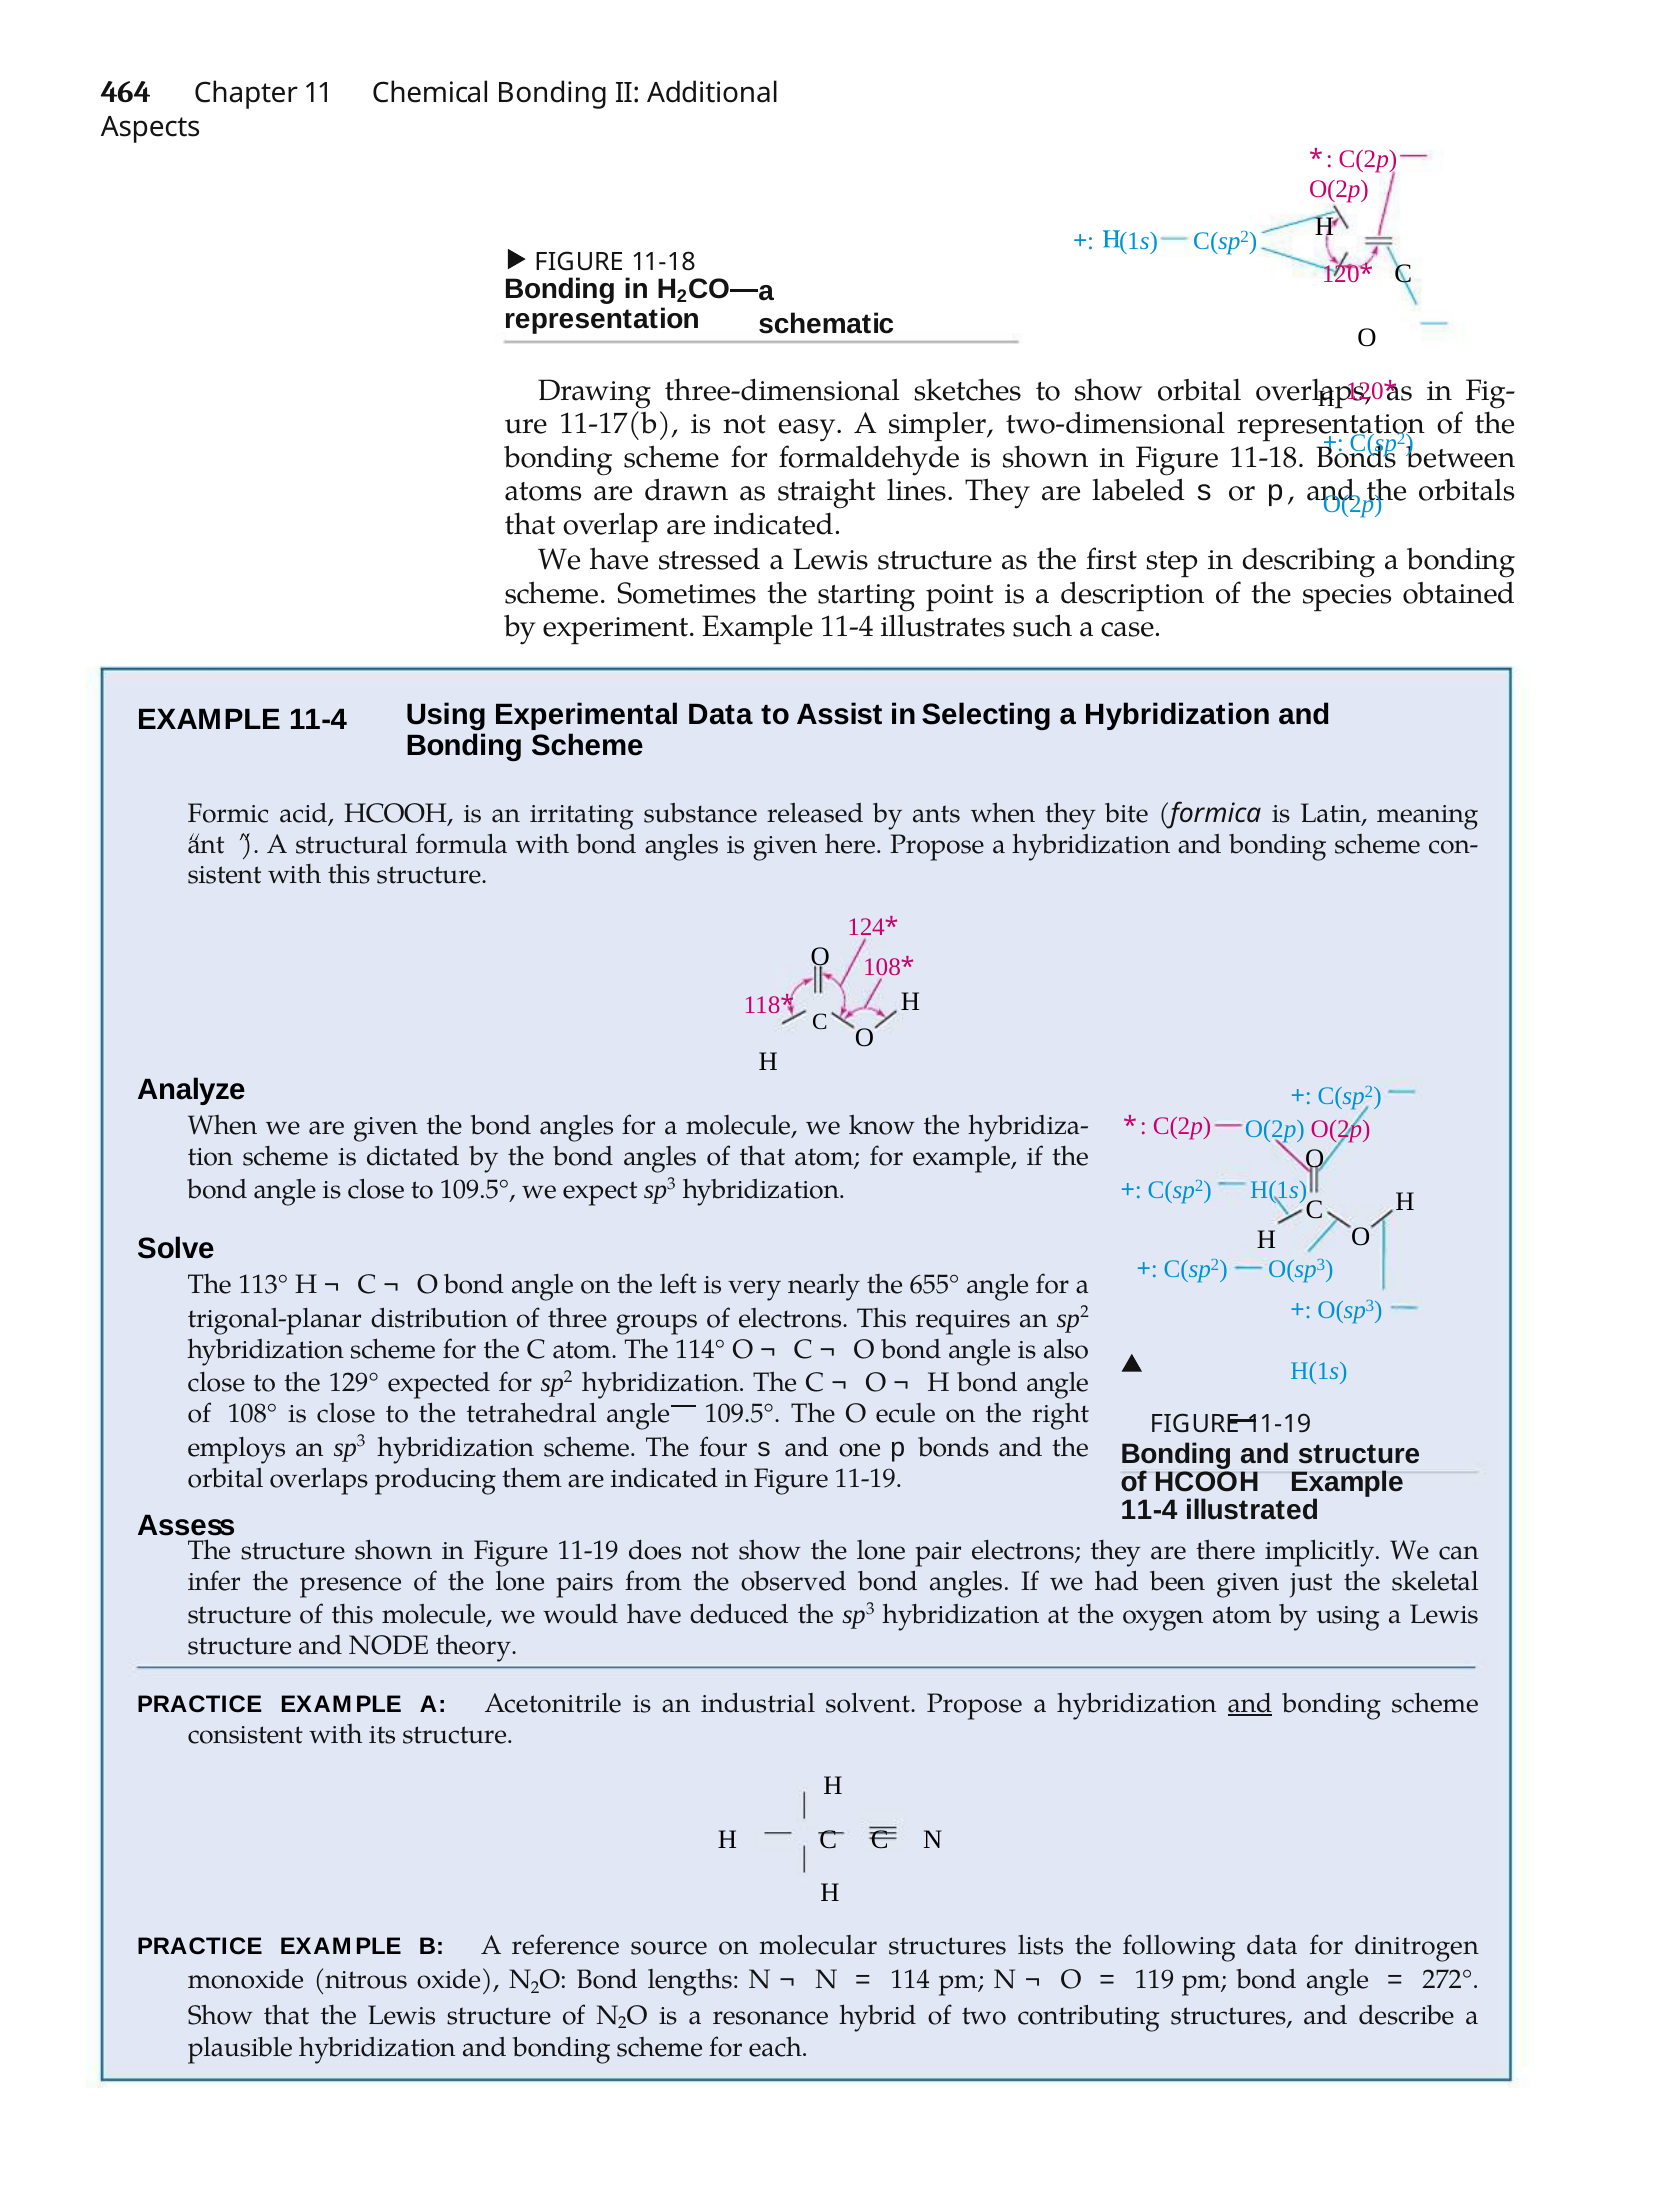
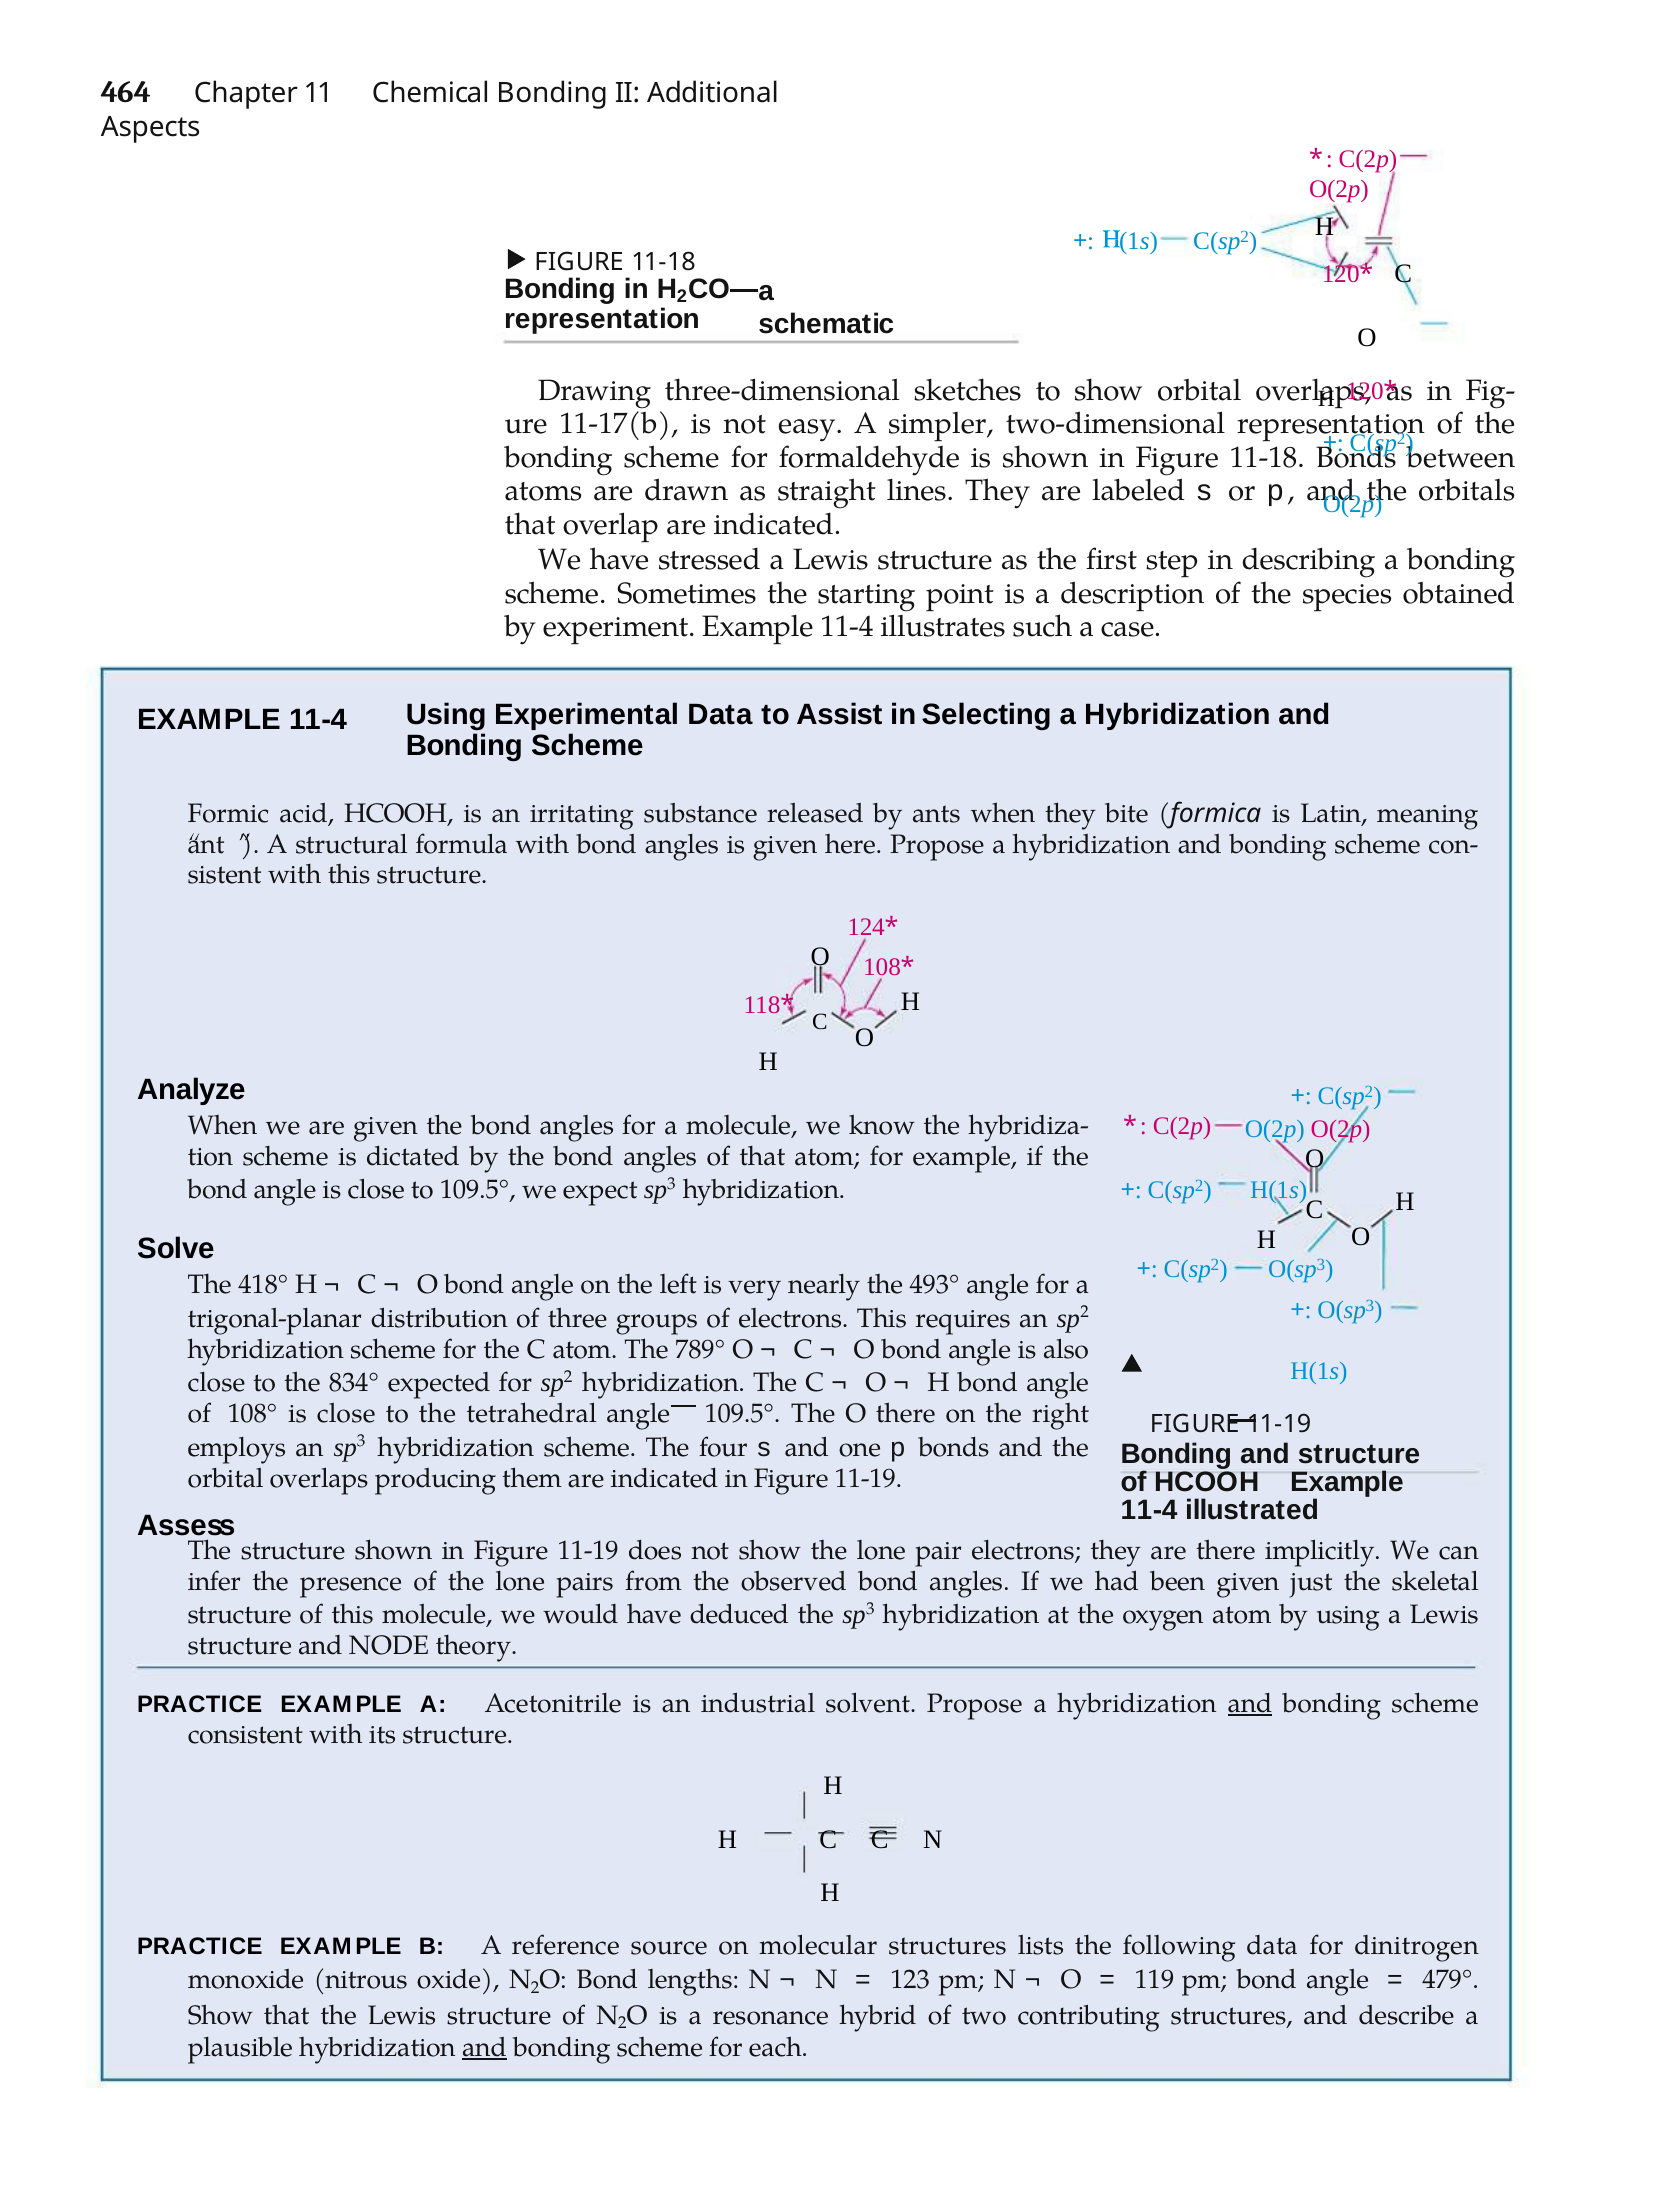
113°: 113° -> 418° (263, 1285)
655°: 655° -> 493° (935, 1285)
114°: 114° -> 789° (700, 1350)
129°: 129° -> 834° (354, 1383)
O ecule: ecule -> there (906, 1414)
114: 114 -> 123 (910, 1981)
272°: 272° -> 479° (1451, 1981)
and underline: none -> present (484, 2048)
